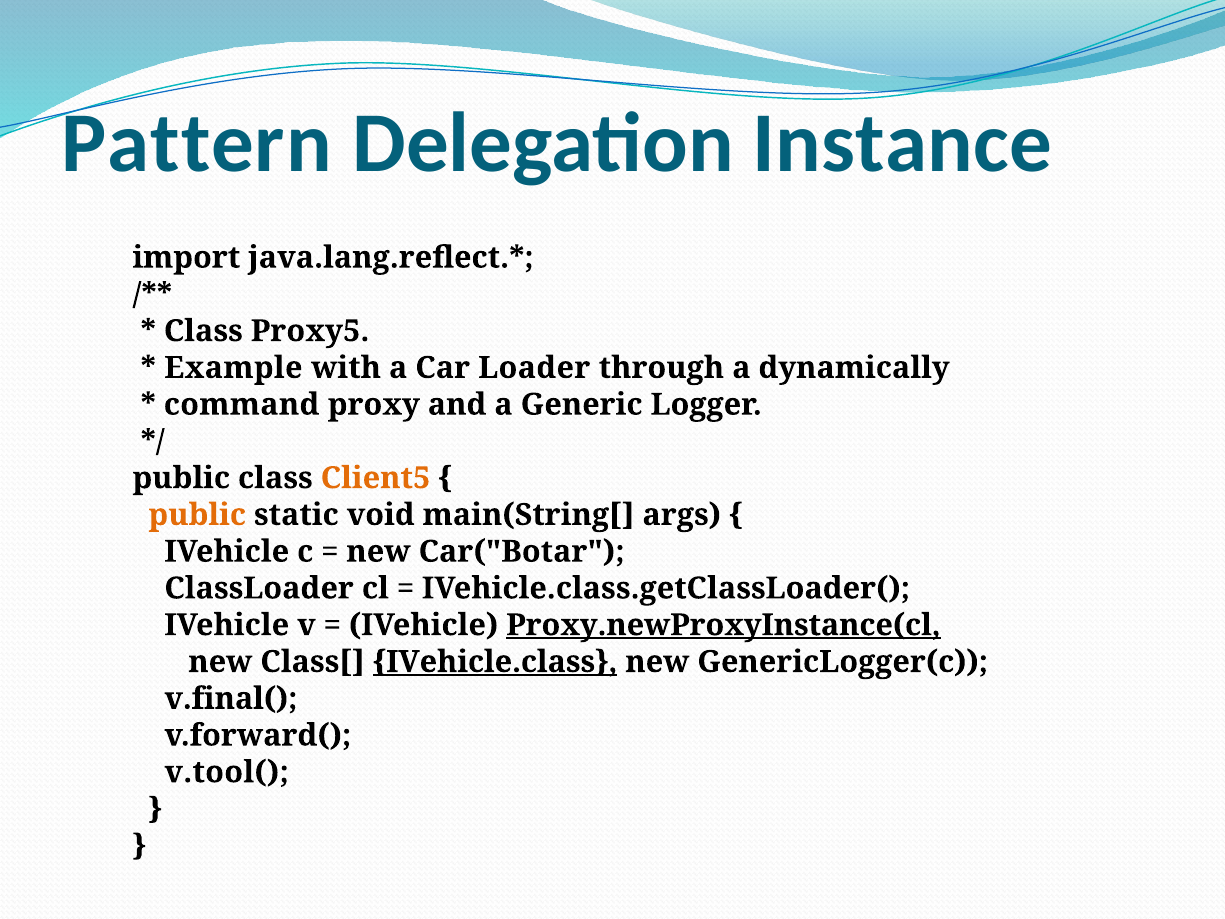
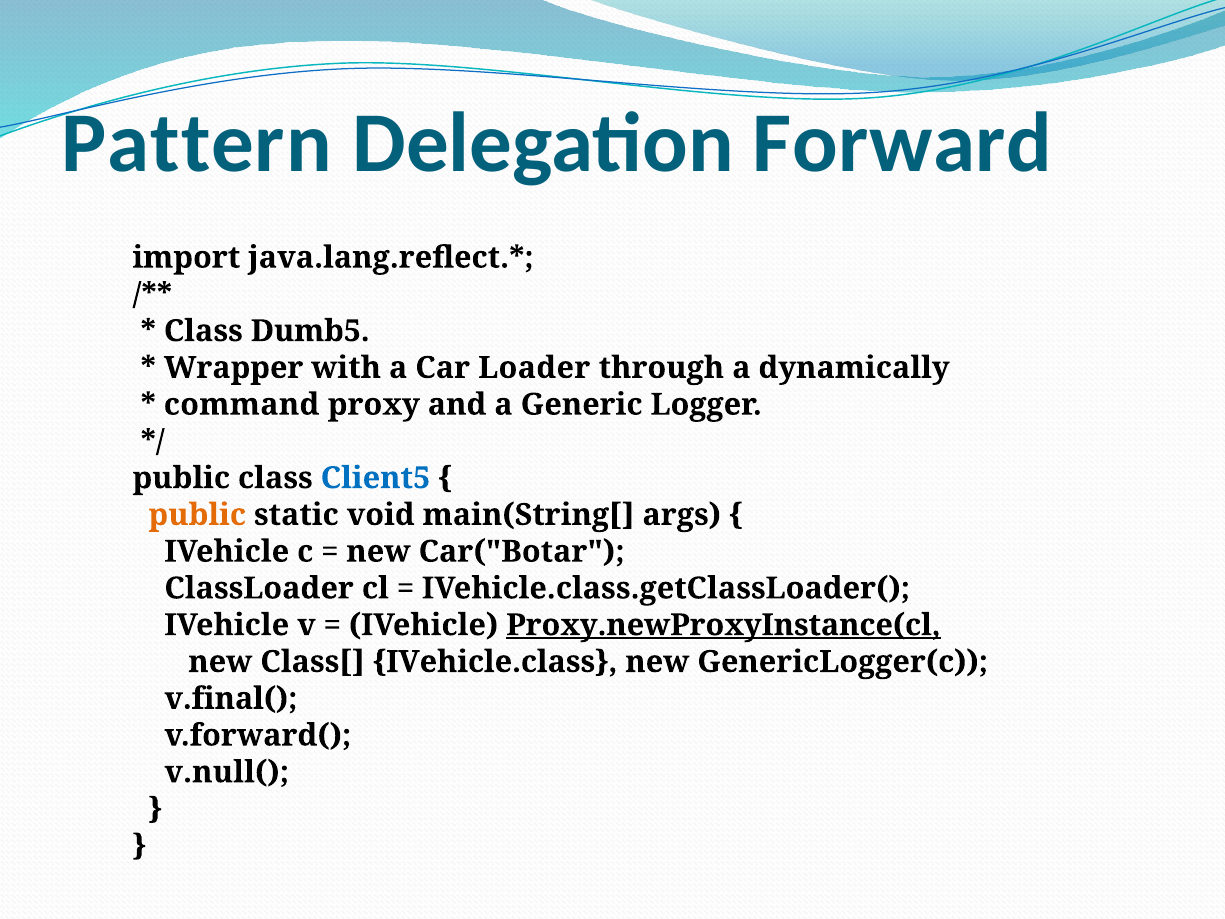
Instance: Instance -> Forward (903, 143)
Proxy5: Proxy5 -> Dumb5 (310, 331)
Example: Example -> Wrapper (234, 368)
Client5 colour: orange -> blue (375, 478)
IVehicle.class underline: present -> none (495, 662)
v.tool(: v.tool( -> v.null( (227, 772)
